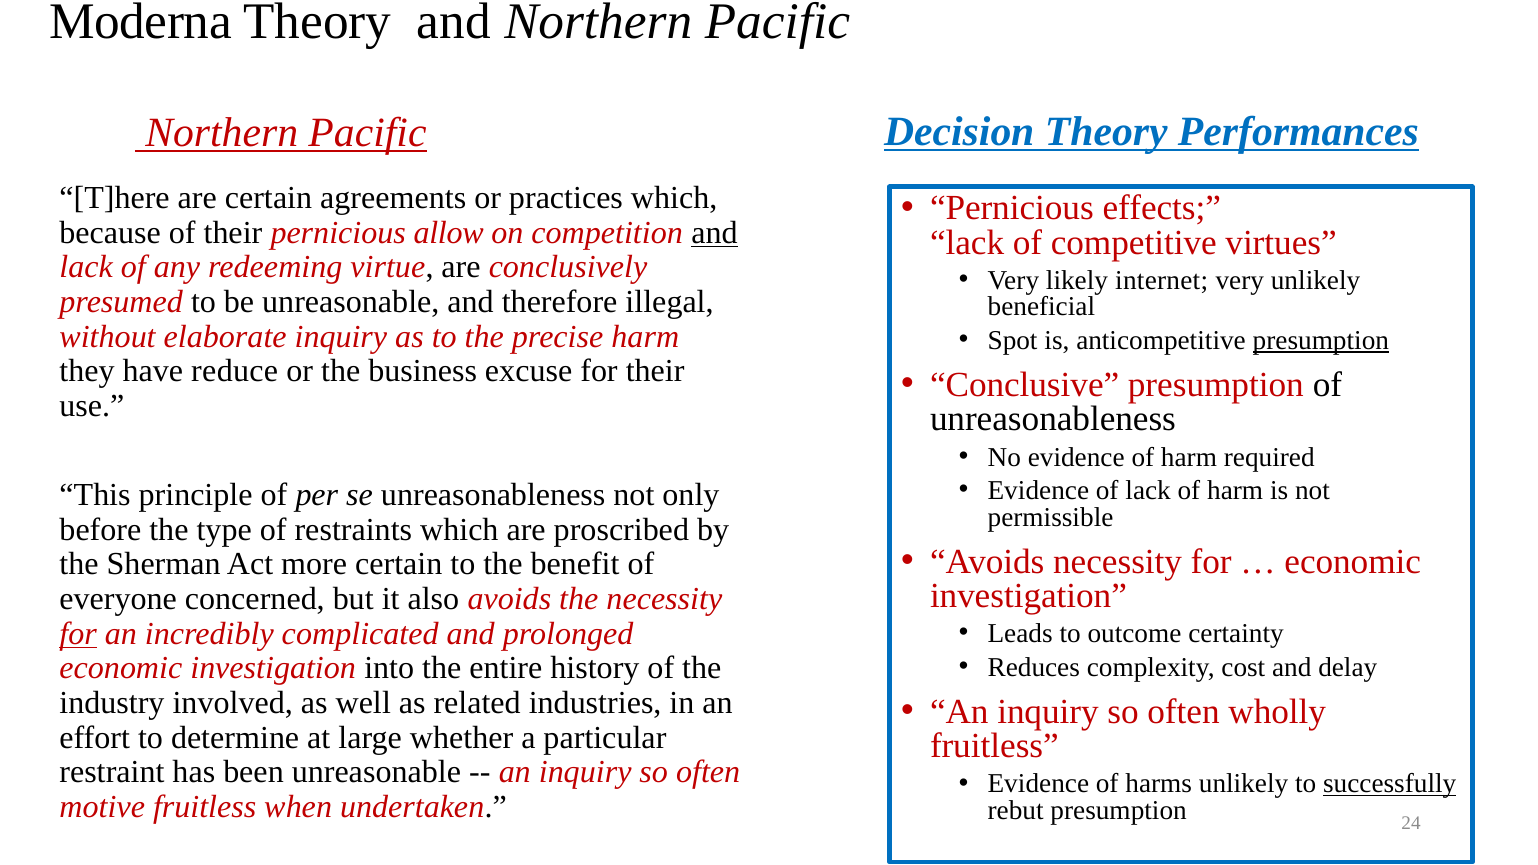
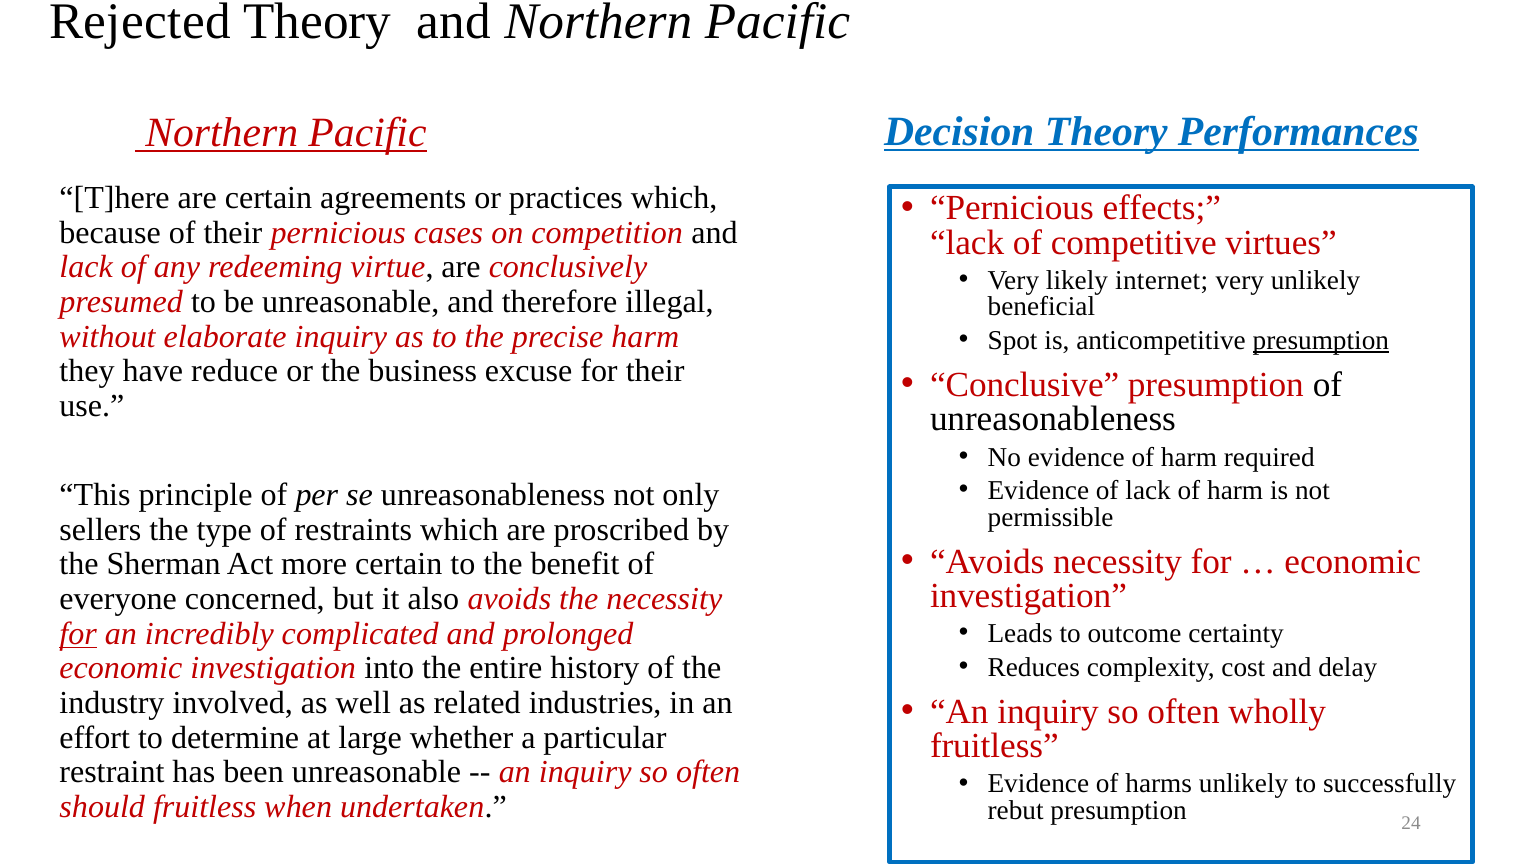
Moderna: Moderna -> Rejected (140, 22)
allow: allow -> cases (449, 233)
and underline: present -> none (715, 233)
before: before -> sellers (100, 530)
successfully underline: present -> none (1390, 784)
motive: motive -> should (102, 807)
